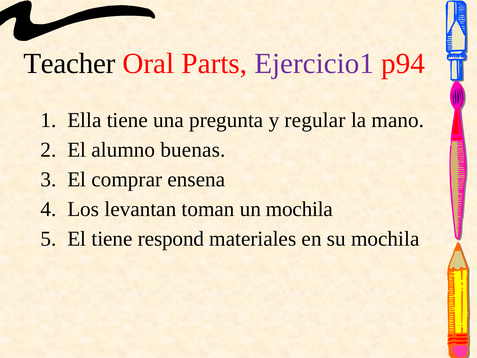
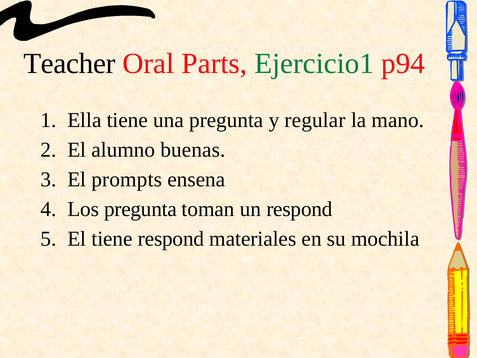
Ejercicio1 colour: purple -> green (314, 64)
comprar: comprar -> prompts (127, 179)
Los levantan: levantan -> pregunta (140, 209)
un mochila: mochila -> respond (299, 209)
